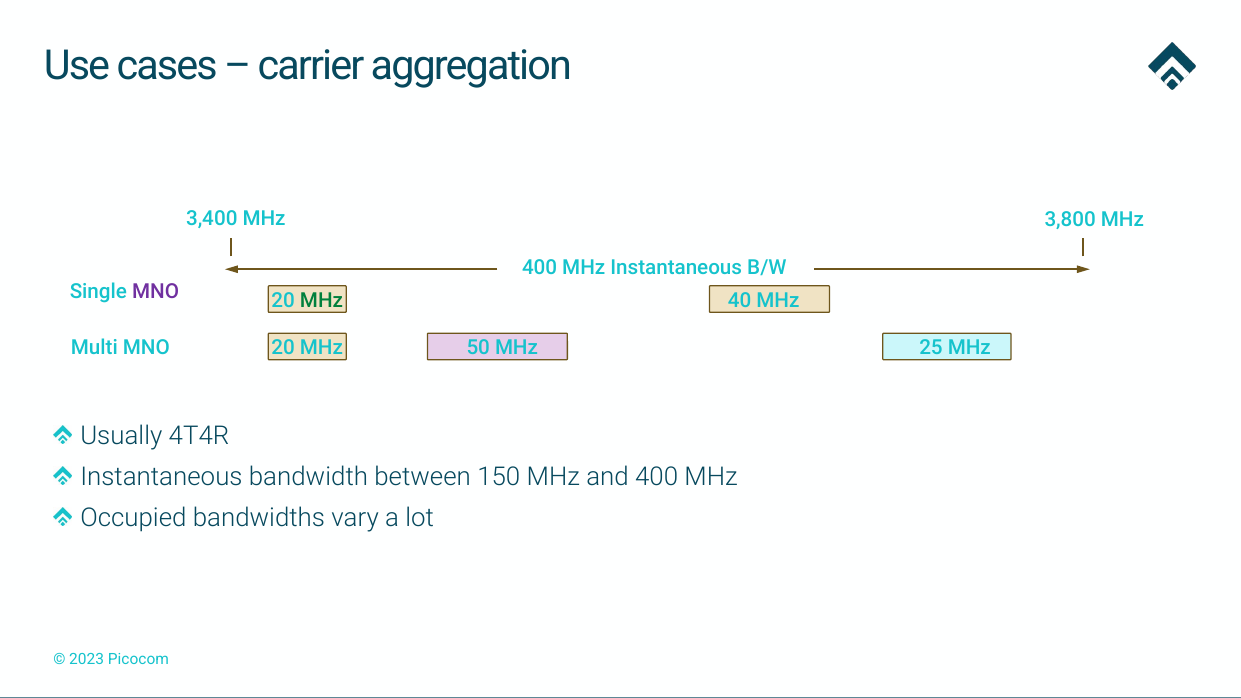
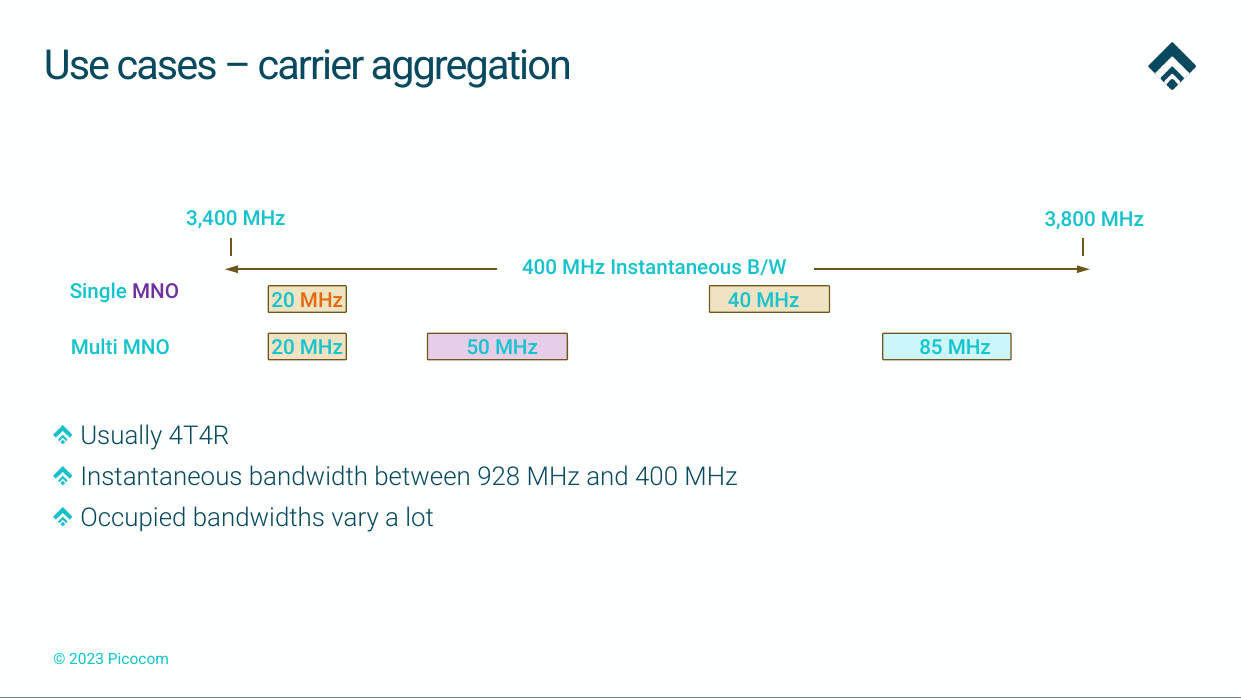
MHz colour: green -> orange (322, 301)
25: 25 -> 85 (931, 348)
150: 150 -> 928 (499, 477)
